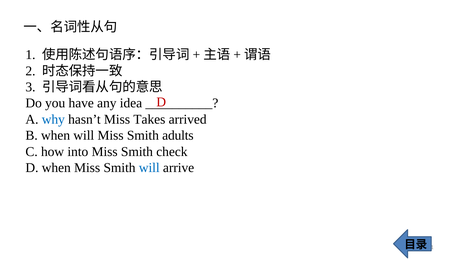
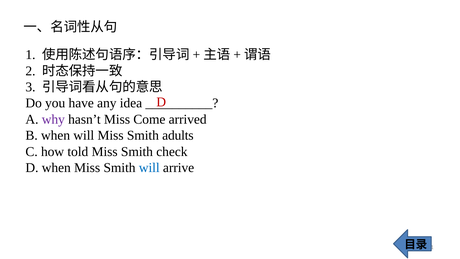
why colour: blue -> purple (53, 119)
Takes: Takes -> Come (149, 119)
into: into -> told (78, 151)
